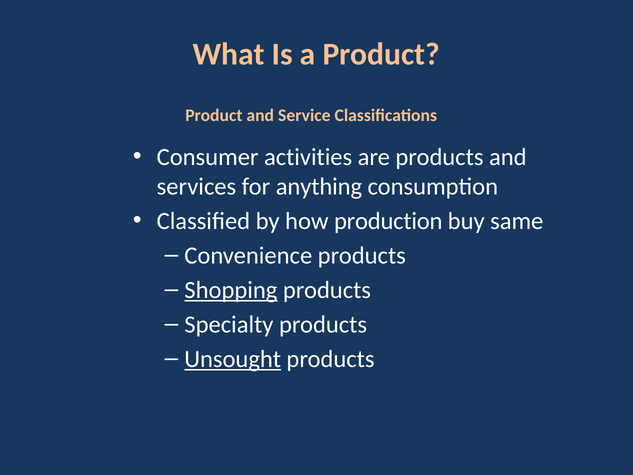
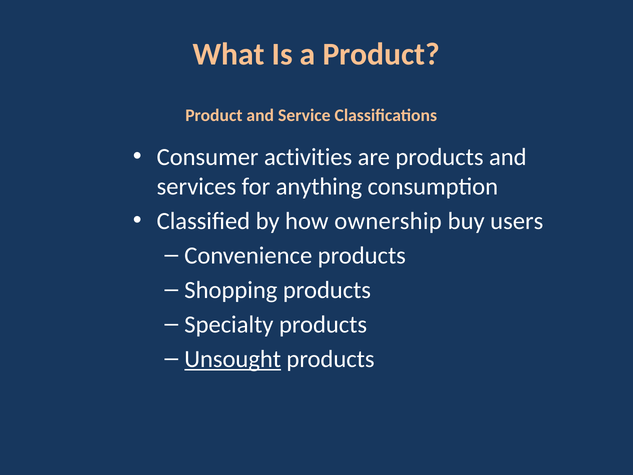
production: production -> ownership (388, 221)
same: same -> users (517, 221)
Shopping underline: present -> none (231, 290)
